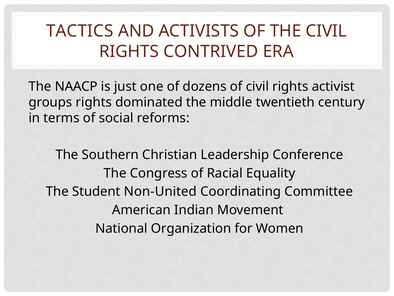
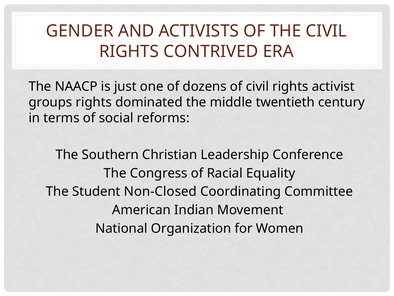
TACTICS: TACTICS -> GENDER (80, 31)
Non-United: Non-United -> Non-Closed (160, 191)
